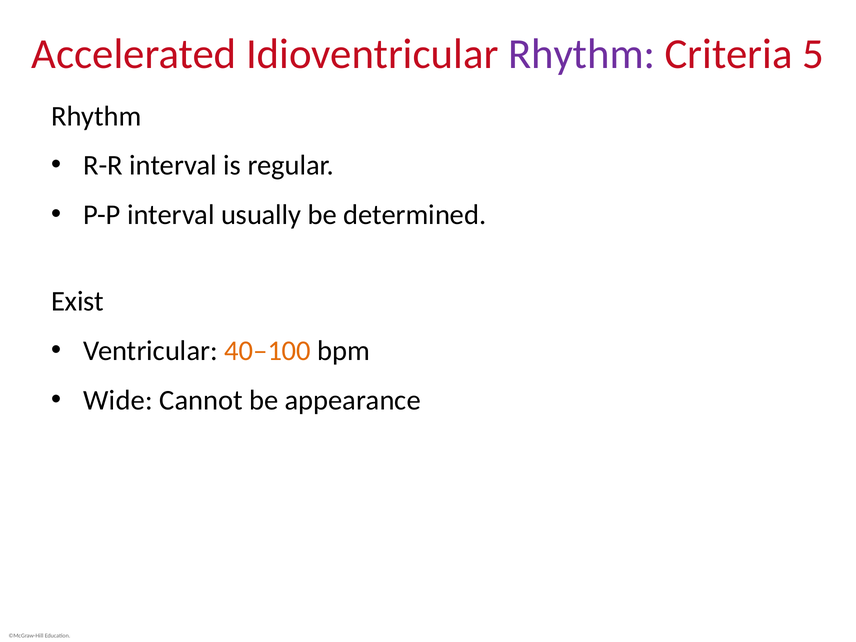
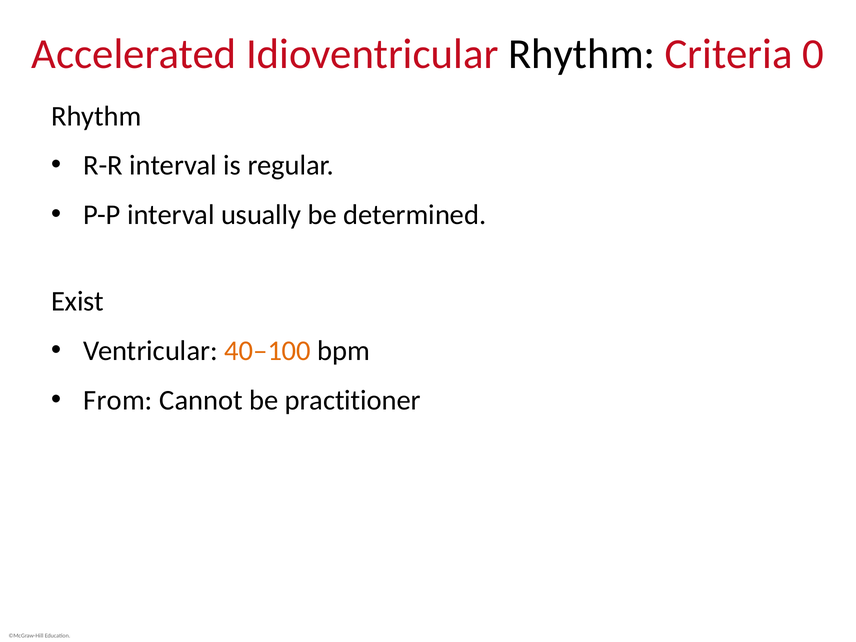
Rhythm colour: purple -> black (582, 54)
5: 5 -> 0 (813, 54)
Wide: Wide -> From (118, 400)
appearance: appearance -> practitioner (353, 400)
